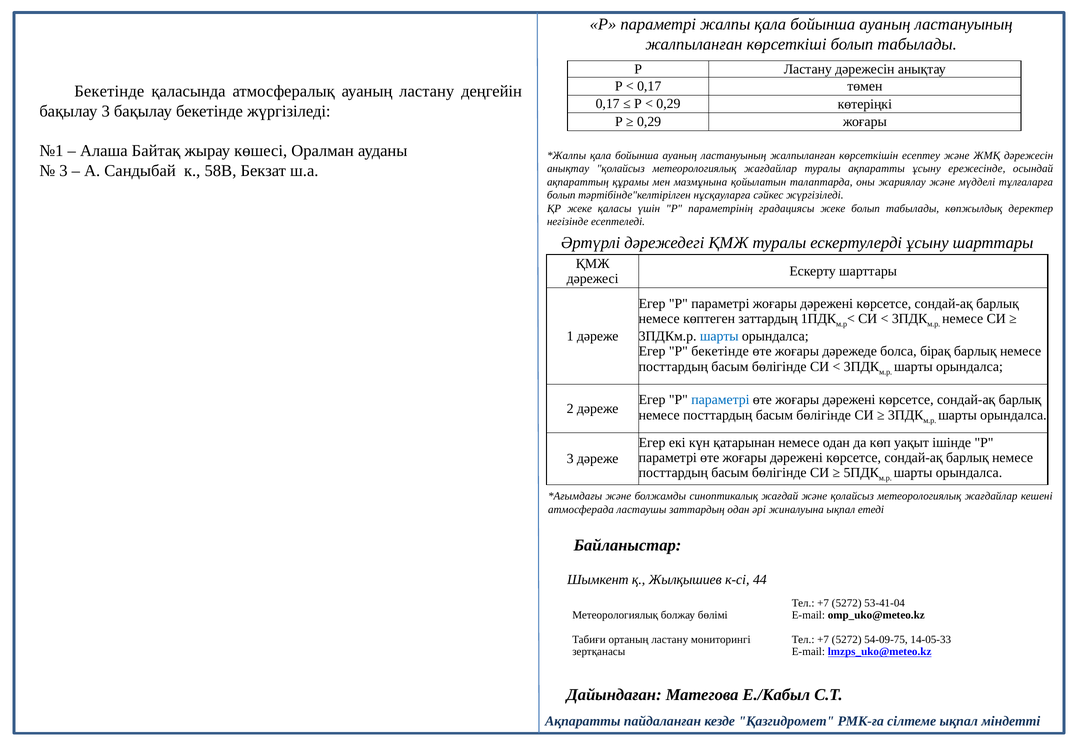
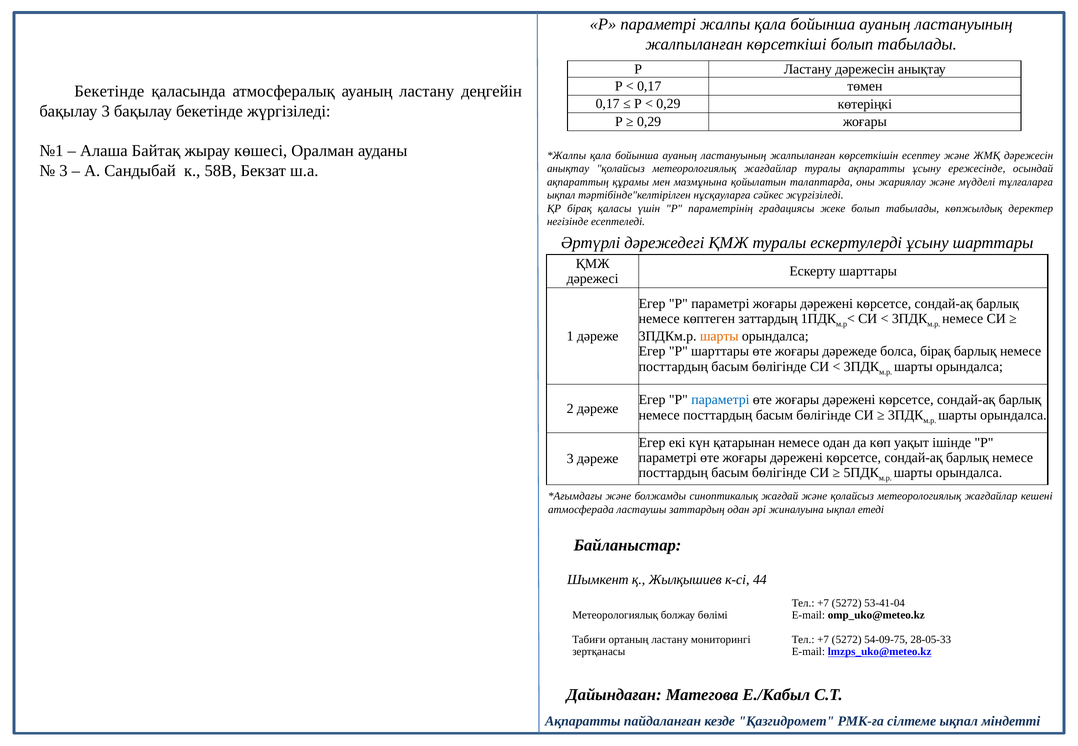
болып: болып -> ықпал (561, 195)
ҚР жеке: жеке -> бірақ (580, 209)
шарты colour: blue -> orange (719, 336)
P бекетінде: бекетінде -> шарттары (720, 352)
14-05-33: 14-05-33 -> 28-05-33 (931, 640)
